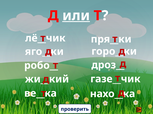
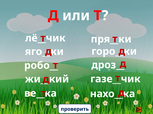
или underline: present -> none (76, 16)
